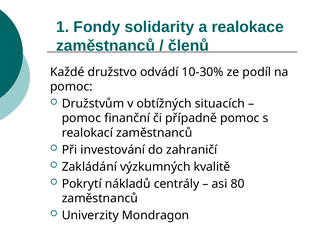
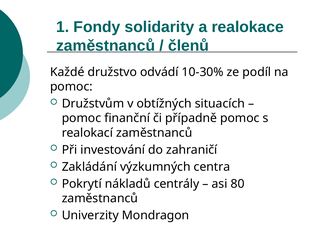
kvalitě: kvalitě -> centra (212, 167)
